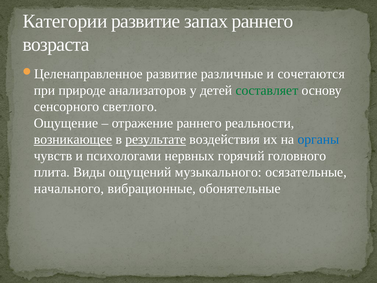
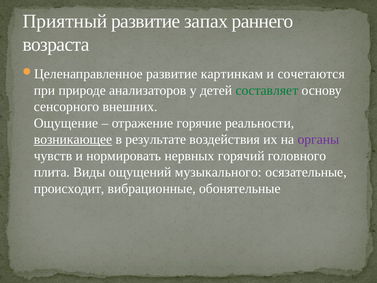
Категории: Категории -> Приятный (65, 21)
различные: различные -> картинкам (232, 74)
светлого: светлого -> внешних (130, 107)
отражение раннего: раннего -> горячие (199, 123)
результате underline: present -> none (156, 139)
органы colour: blue -> purple (318, 139)
психологами: психологами -> нормировать (124, 156)
начального: начального -> происходит (69, 188)
